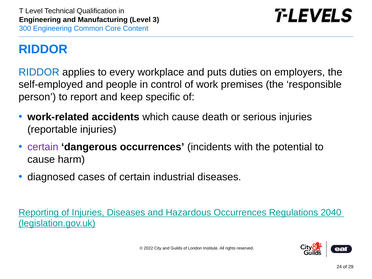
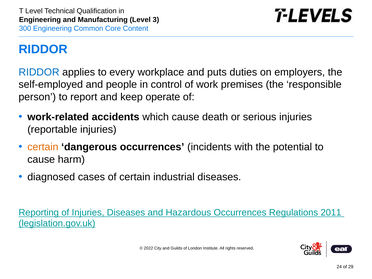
specific: specific -> operate (163, 97)
certain colour: purple -> orange (43, 147)
2040: 2040 -> 2011 (331, 213)
